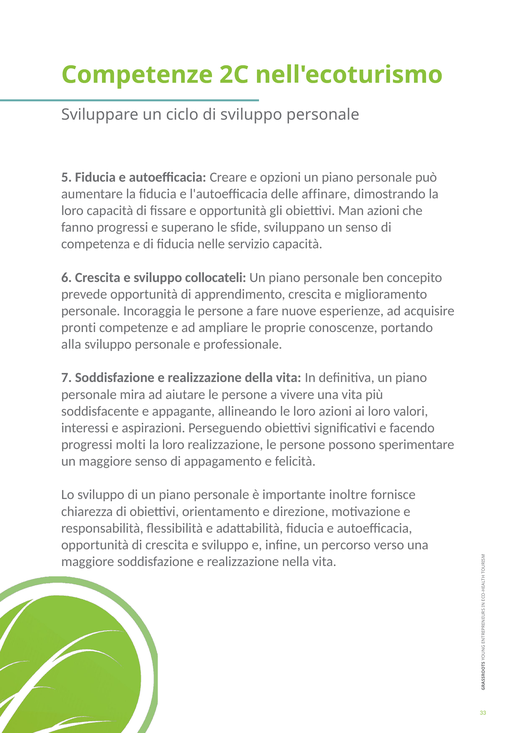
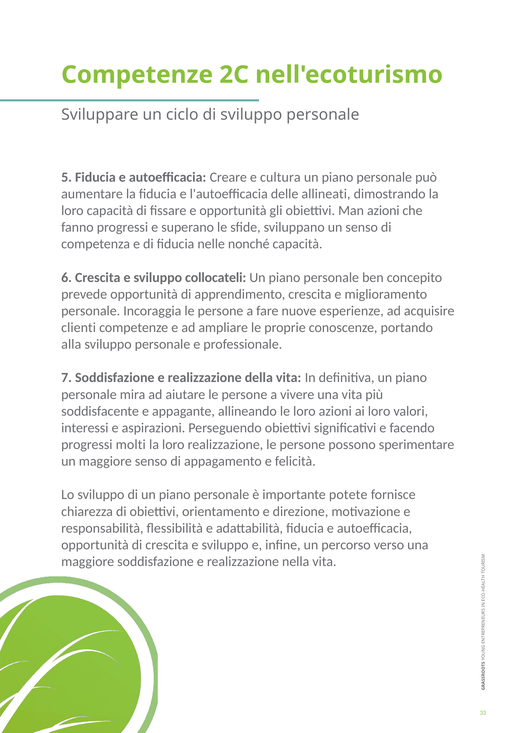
opzioni: opzioni -> cultura (280, 177)
affinare: affinare -> allineati (326, 194)
servizio: servizio -> nonché (249, 244)
pronti: pronti -> clienti (79, 327)
inoltre: inoltre -> potete (348, 494)
